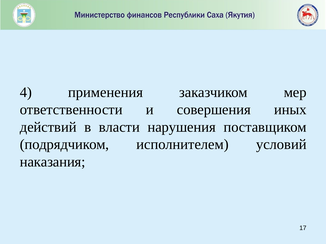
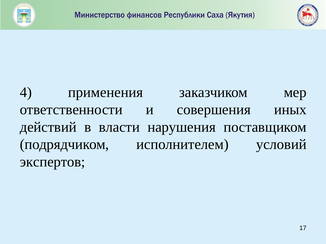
наказания: наказания -> экспертов (53, 162)
